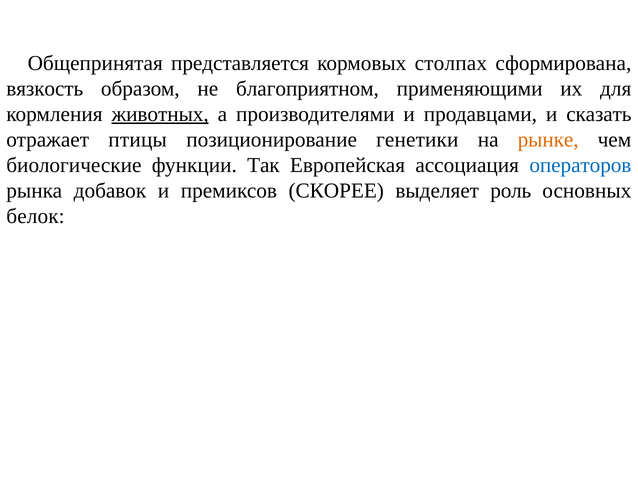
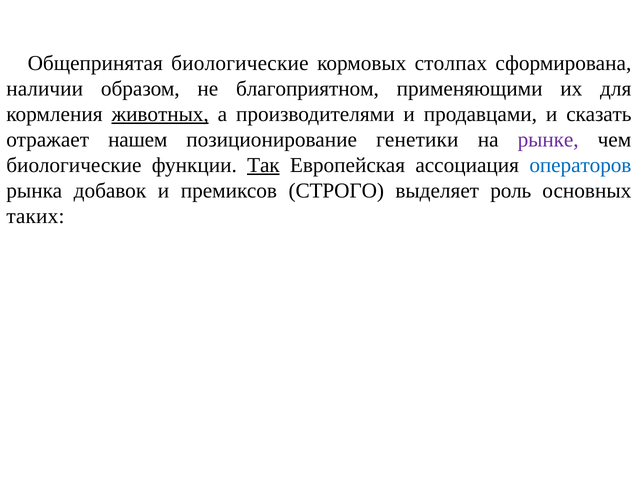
Общепринятая представляется: представляется -> биологические (240, 63)
вязкость: вязкость -> наличии (45, 89)
птицы: птицы -> нашем (138, 140)
рынке colour: orange -> purple (548, 140)
Так underline: none -> present (263, 165)
СКОРЕЕ: СКОРЕЕ -> СТРОГО (336, 191)
белок: белок -> таких (35, 216)
